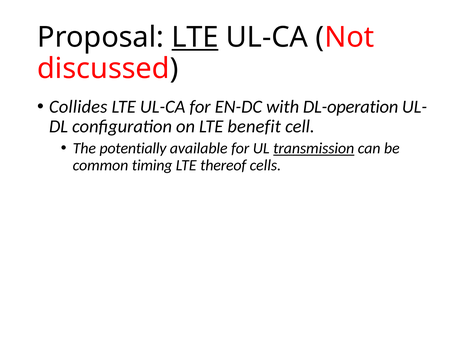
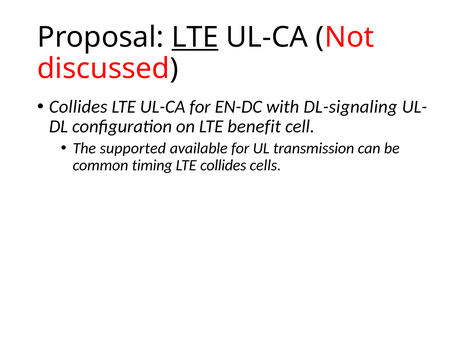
DL-operation: DL-operation -> DL-signaling (350, 107)
potentially: potentially -> supported (133, 148)
transmission underline: present -> none (314, 148)
LTE thereof: thereof -> collides (223, 165)
